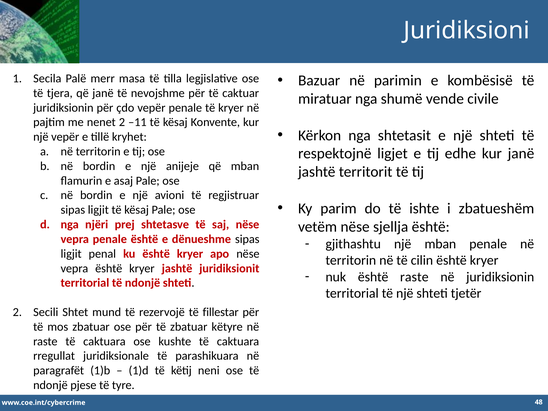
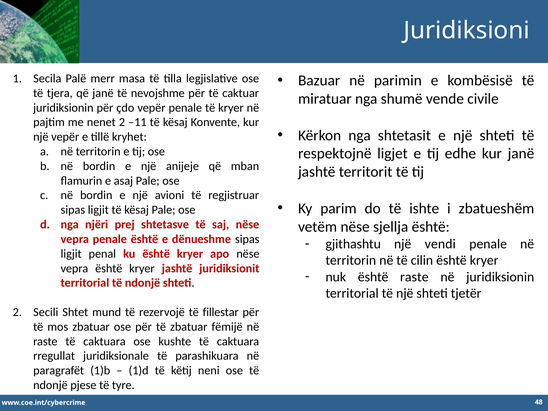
një mban: mban -> vendi (440, 244)
këtyre: këtyre -> fëmijë (227, 327)
